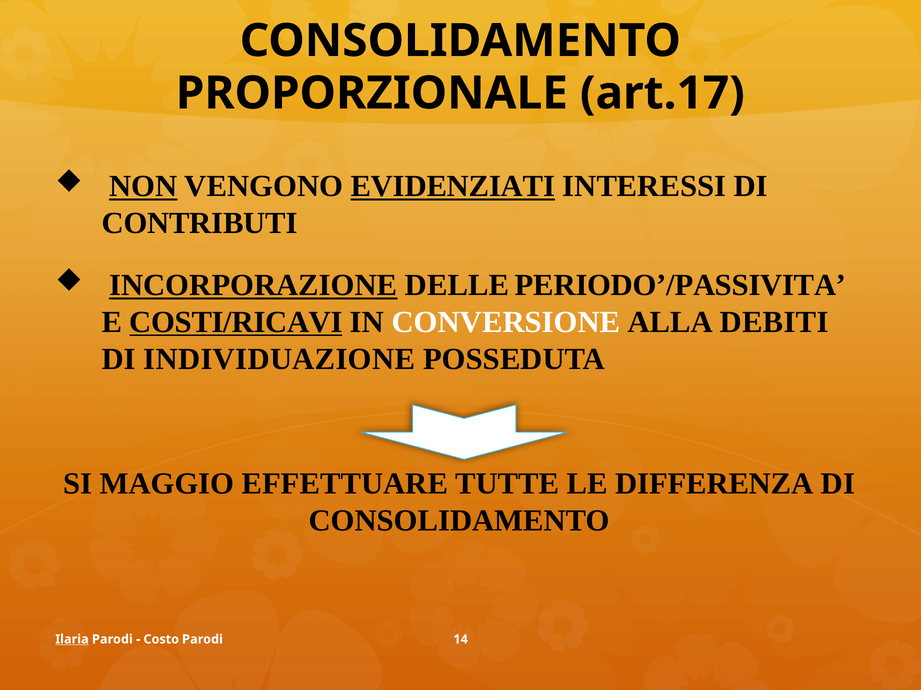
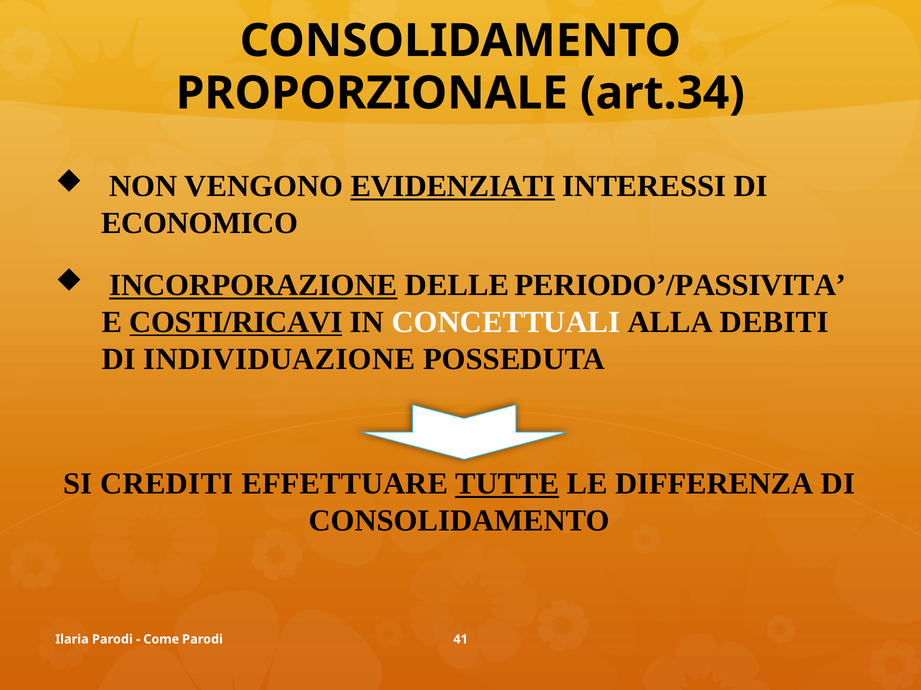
art.17: art.17 -> art.34 (662, 93)
NON underline: present -> none (143, 186)
CONTRIBUTI: CONTRIBUTI -> ECONOMICO (200, 223)
CONVERSIONE: CONVERSIONE -> CONCETTUALI (506, 322)
MAGGIO: MAGGIO -> CREDITI (167, 484)
TUTTE underline: none -> present (507, 484)
Ilaria underline: present -> none (72, 640)
Costo: Costo -> Come (161, 640)
14: 14 -> 41 (461, 640)
